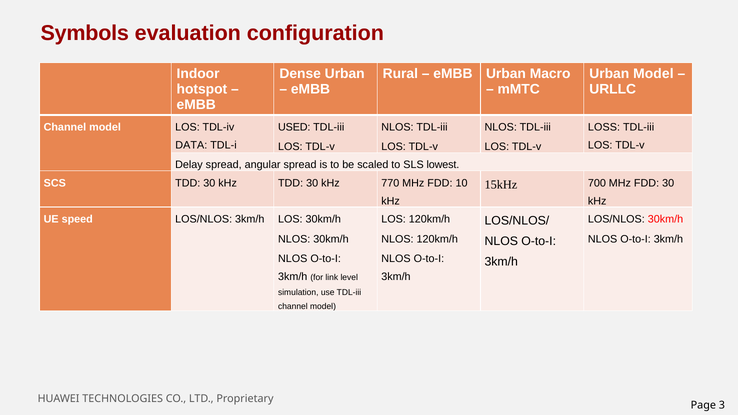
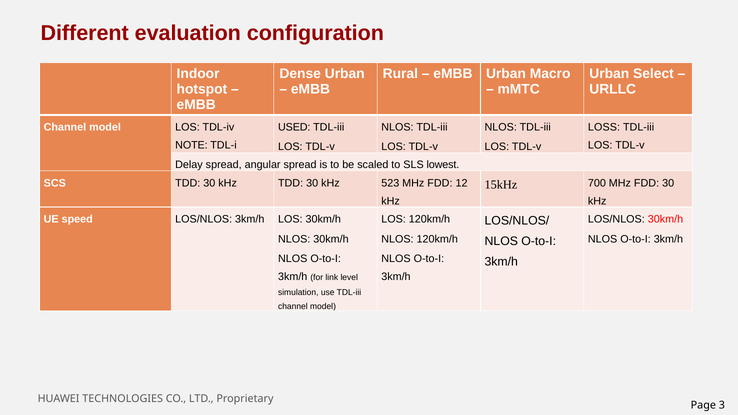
Symbols: Symbols -> Different (85, 33)
Urban Model: Model -> Select (653, 74)
DATA: DATA -> NOTE (191, 145)
770: 770 -> 523 (390, 183)
10: 10 -> 12 (462, 183)
